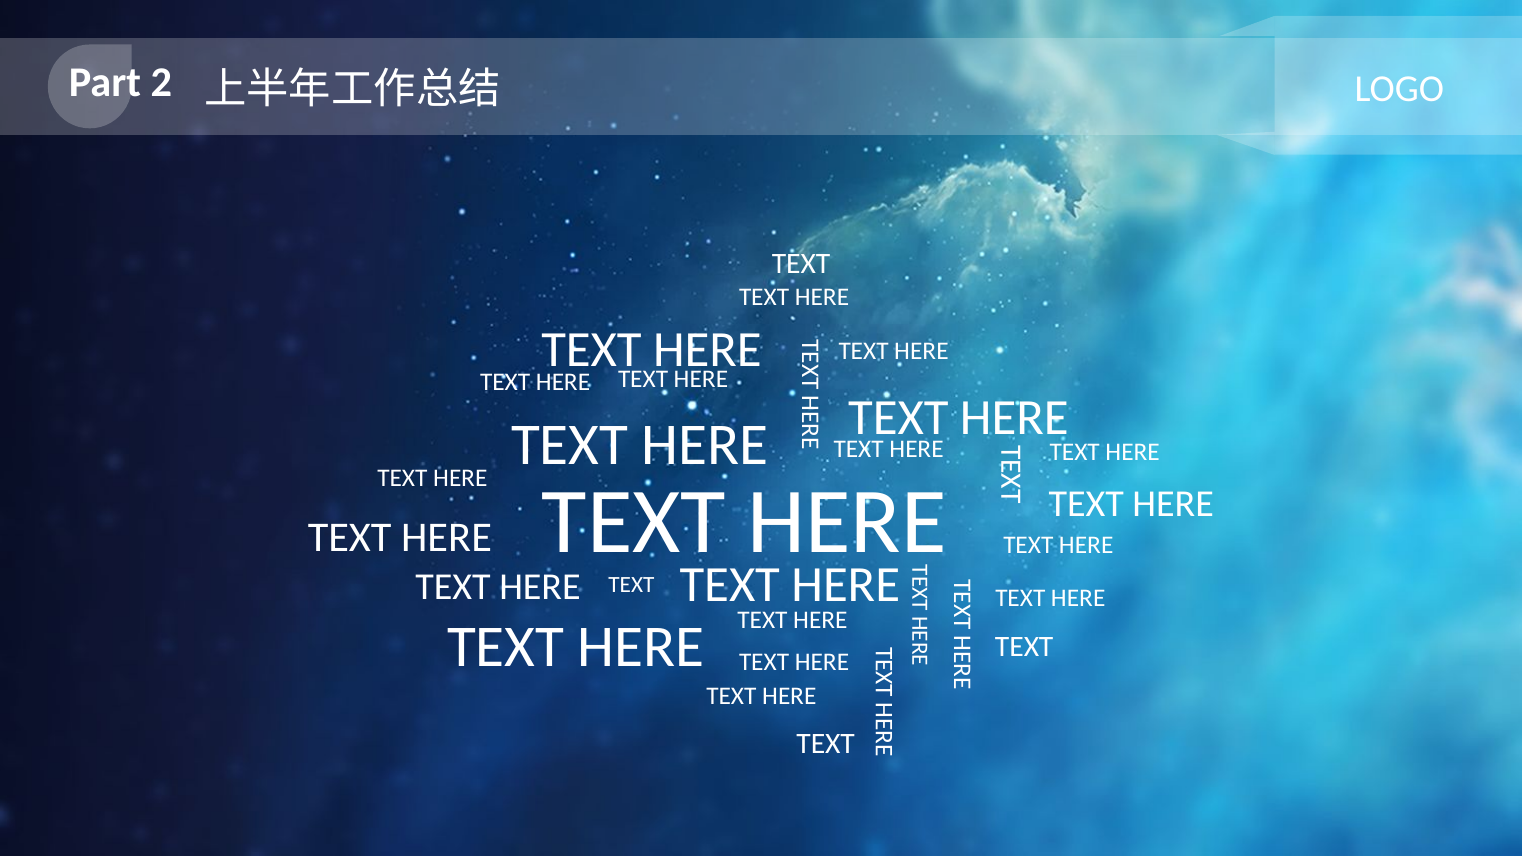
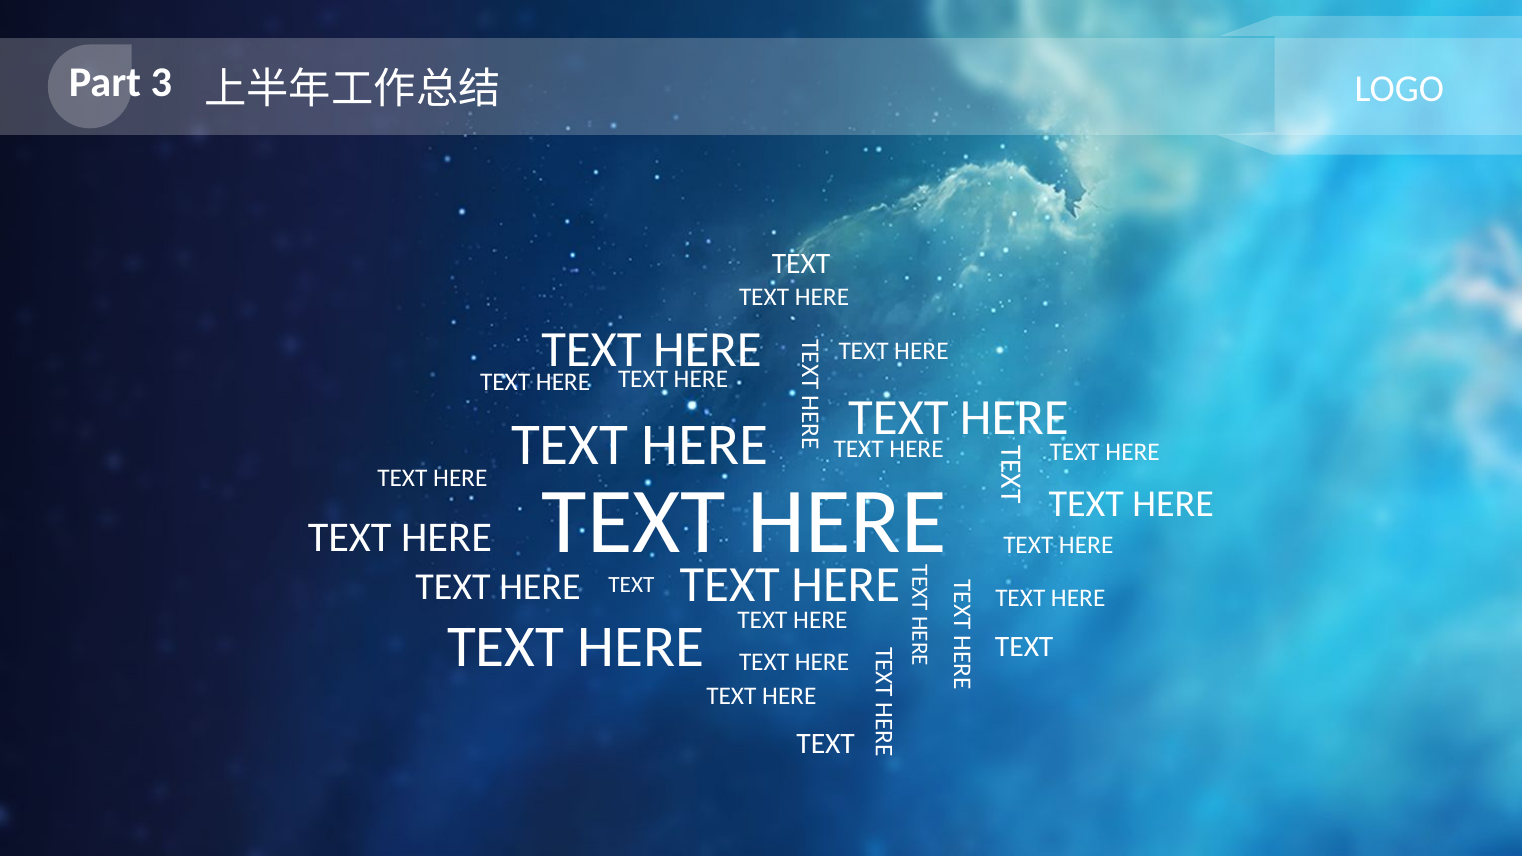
2: 2 -> 3 (161, 82)
